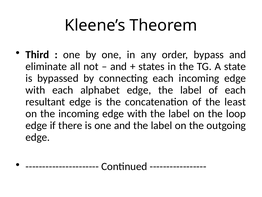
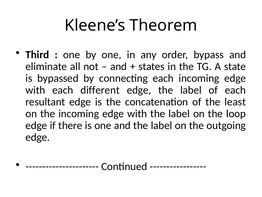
alphabet: alphabet -> different (100, 90)
